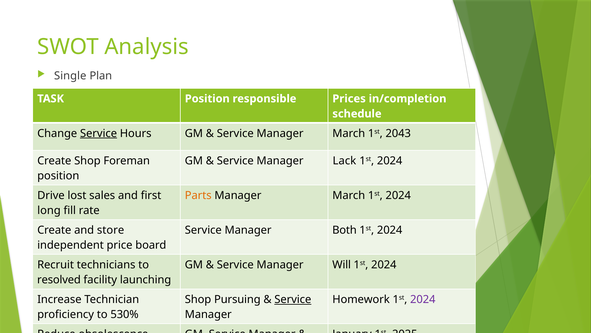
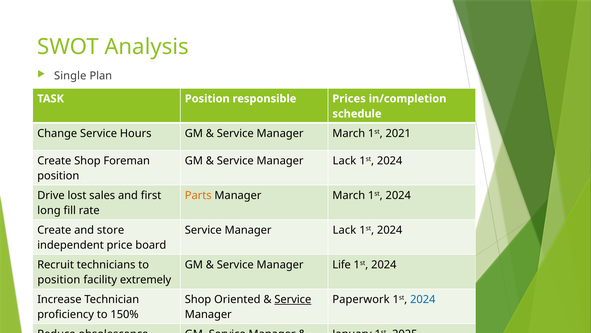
Service underline: present -> none (99, 133)
2043: 2043 -> 2021 (398, 133)
Both: Both -> Lack (344, 230)
Will: Will -> Life (342, 264)
resolved: resolved -> position (59, 279)
launching: launching -> extremely (146, 279)
Pursuing: Pursuing -> Oriented (237, 299)
Homework: Homework -> Paperwork (361, 299)
2024 colour: purple -> blue (423, 299)
530%: 530% -> 150% (125, 314)
